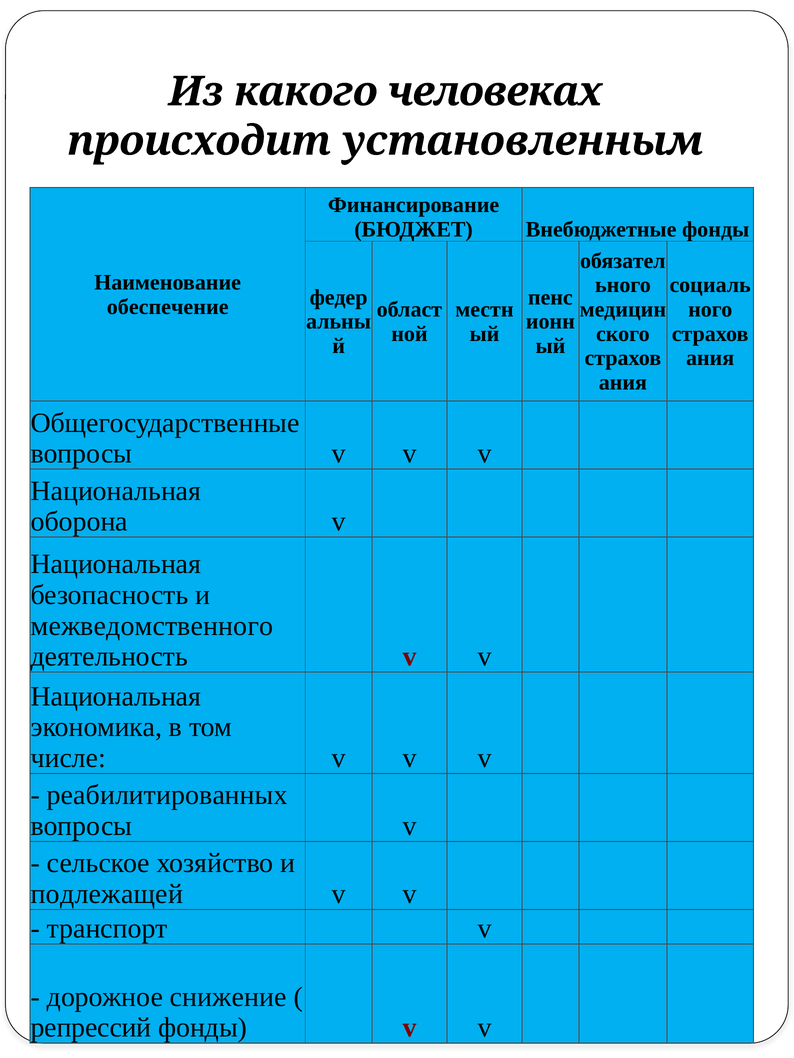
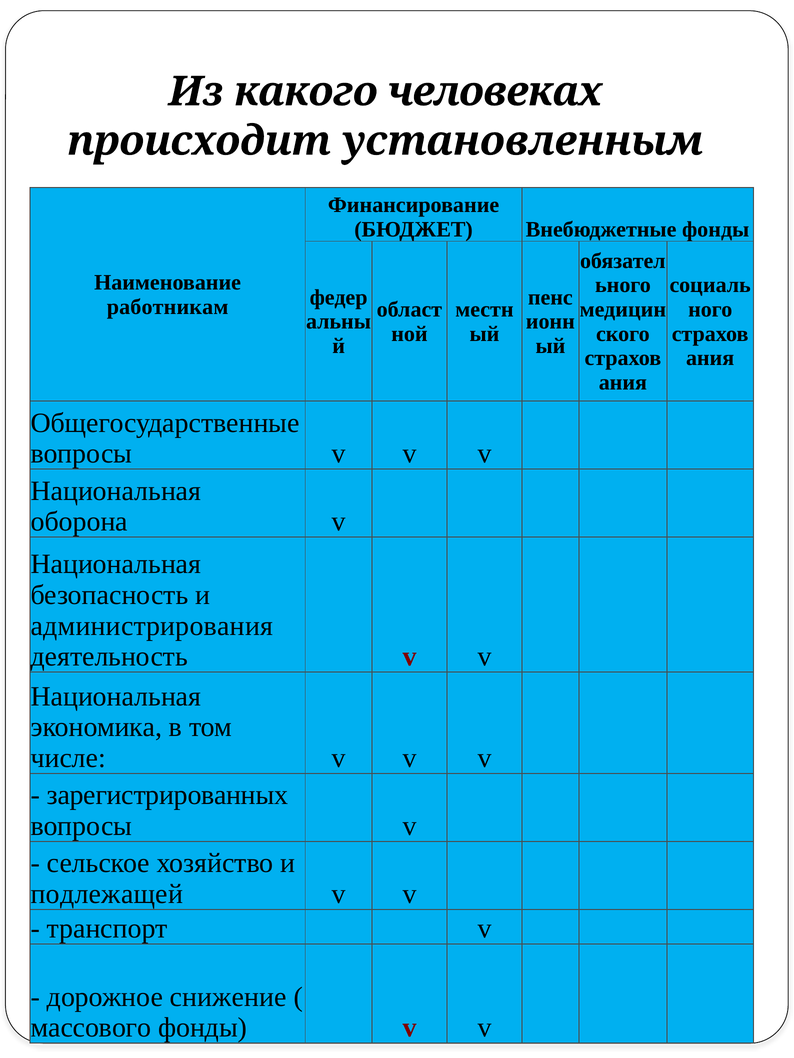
обеспечение: обеспечение -> работникам (168, 307)
межведомственного: межведомственного -> администрирования (152, 626)
реабилитированных: реабилитированных -> зарегистрированных (167, 796)
репрессий: репрессий -> массового (91, 1028)
